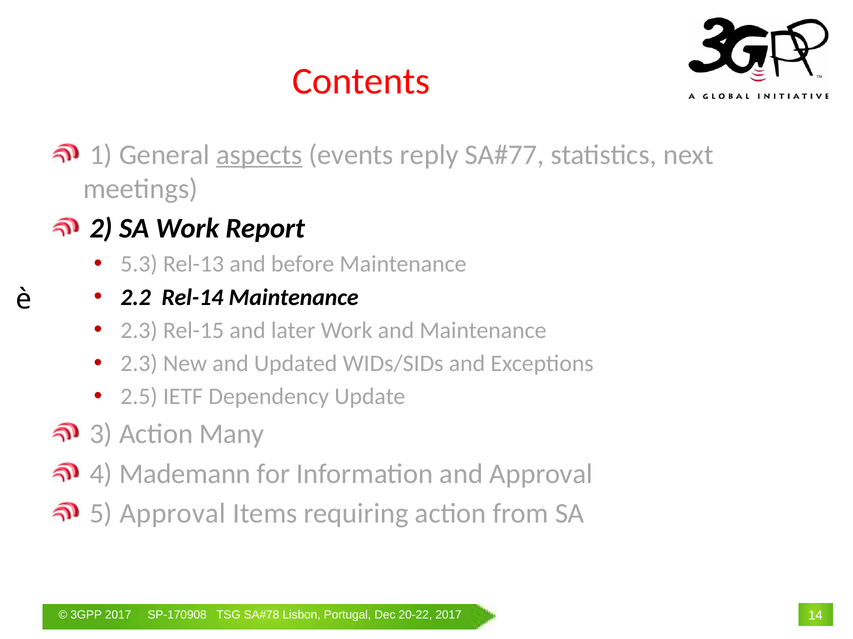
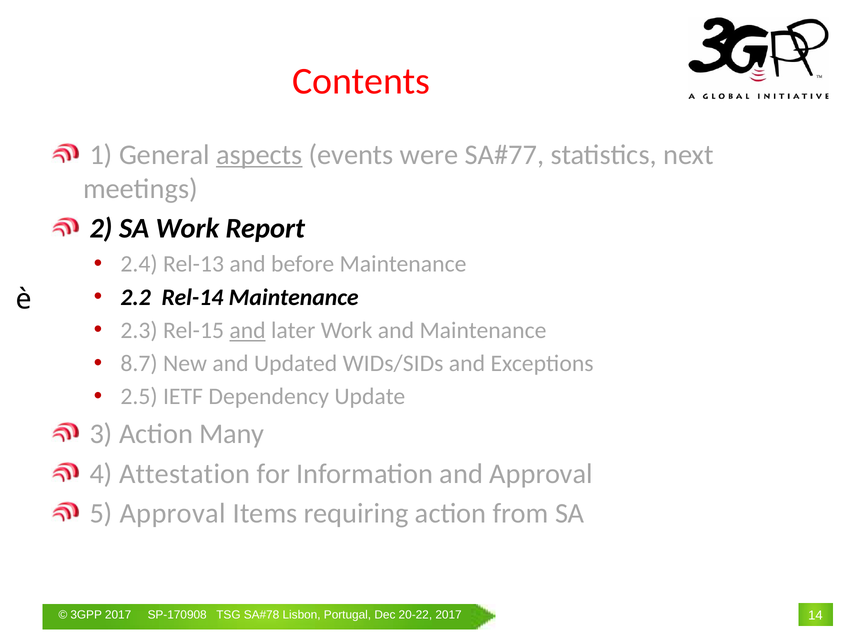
reply: reply -> were (429, 155)
5.3: 5.3 -> 2.4 (139, 264)
and underline: none -> present (248, 331)
2.3: 2.3 -> 8.7 (139, 364)
Mademann: Mademann -> Attestation (185, 474)
